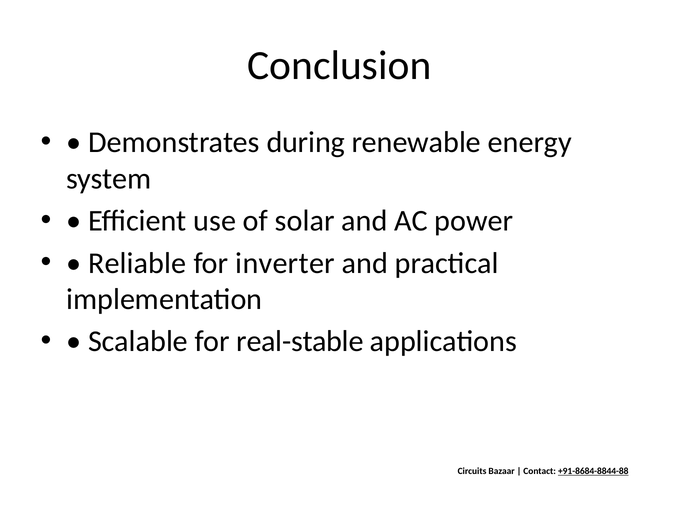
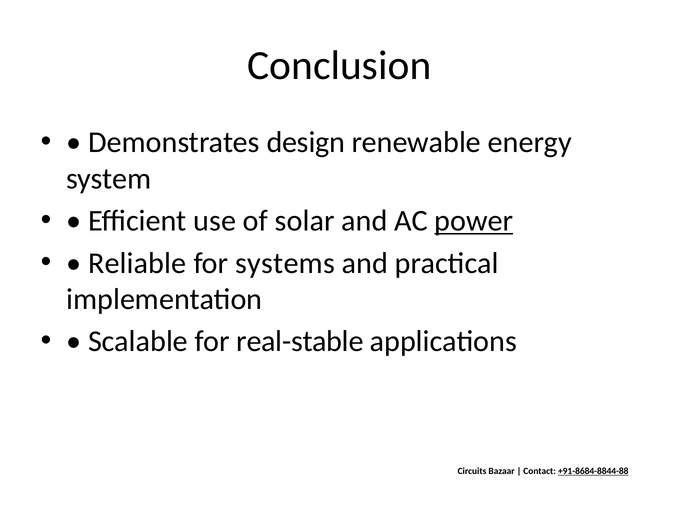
during: during -> design (306, 142)
power underline: none -> present (474, 221)
inverter: inverter -> systems (285, 263)
